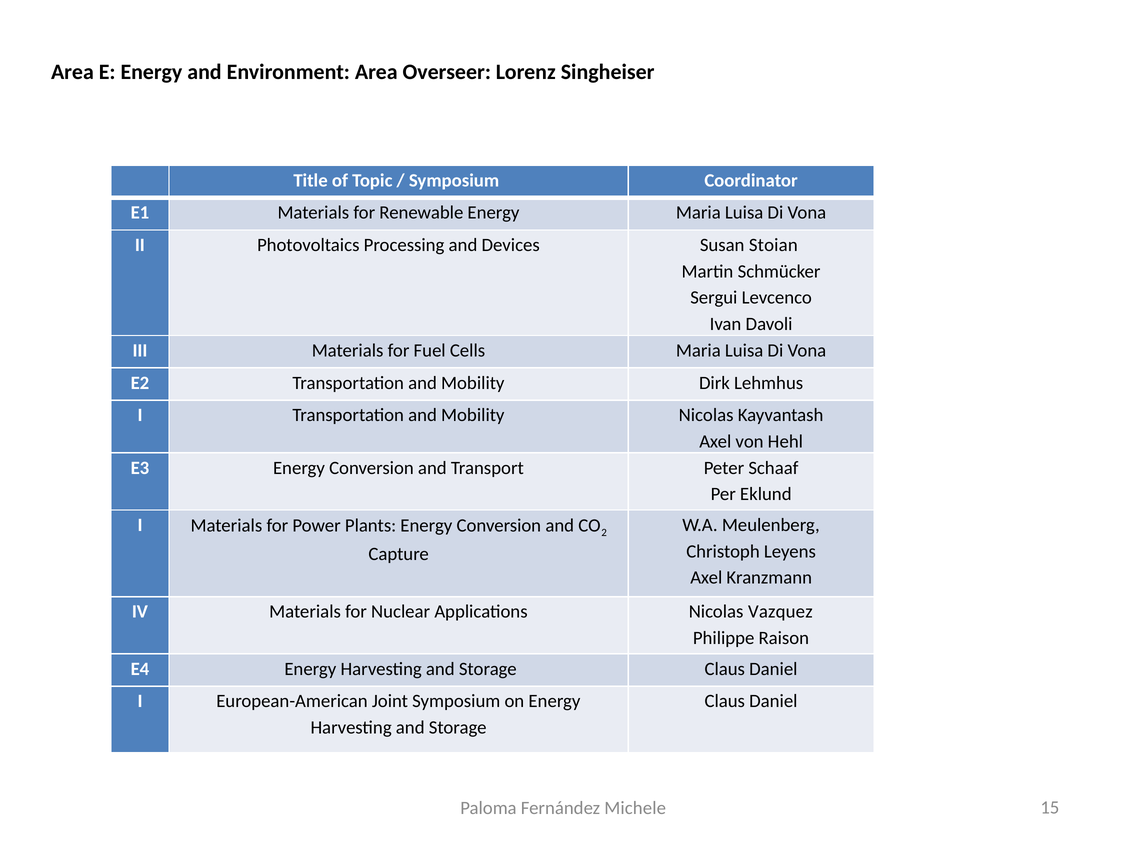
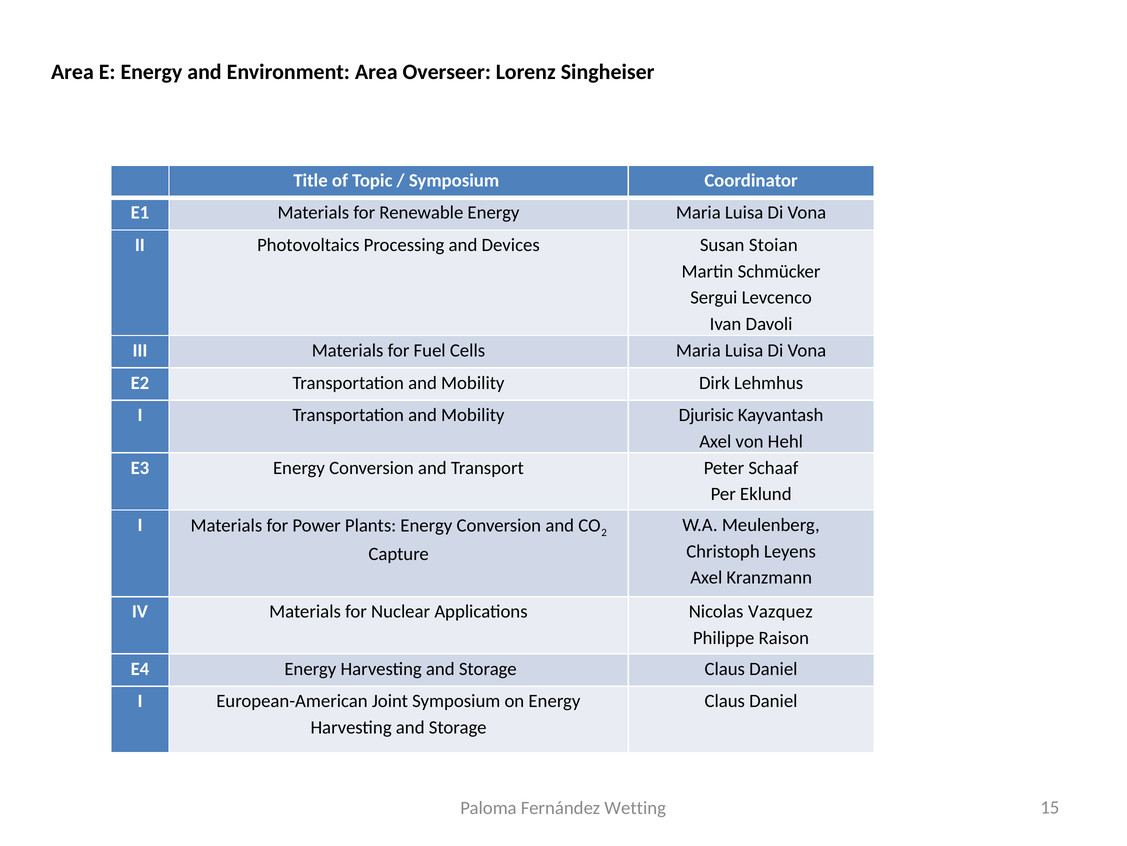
Mobility Nicolas: Nicolas -> Djurisic (706, 415)
Michele: Michele -> Wetting (635, 807)
